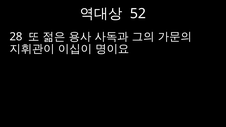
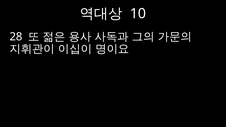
52: 52 -> 10 (138, 14)
